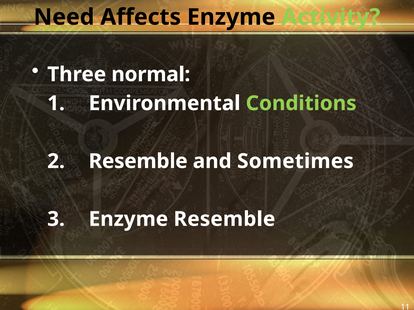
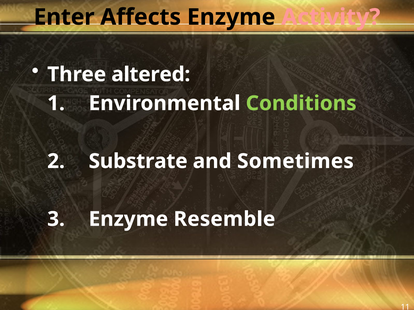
Need: Need -> Enter (64, 17)
Activity colour: light green -> pink (331, 17)
normal: normal -> altered (151, 75)
2 Resemble: Resemble -> Substrate (138, 161)
